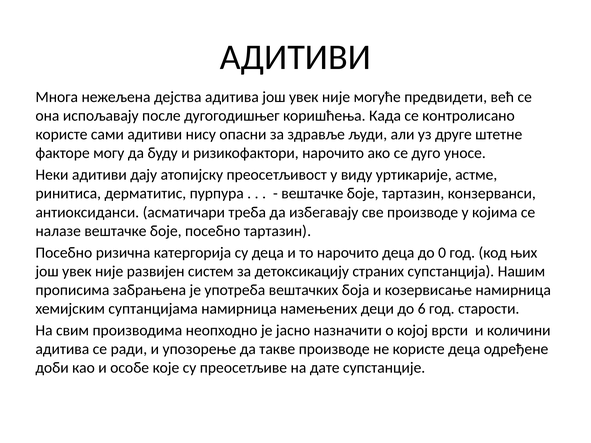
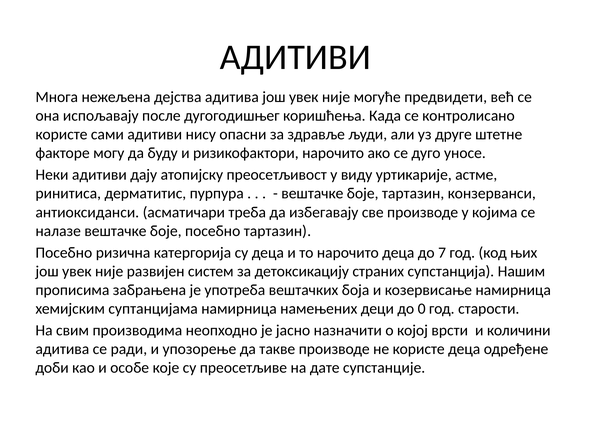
0: 0 -> 7 (442, 253)
6: 6 -> 0 (422, 309)
